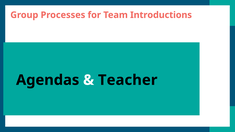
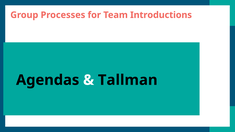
Teacher: Teacher -> Tallman (128, 80)
